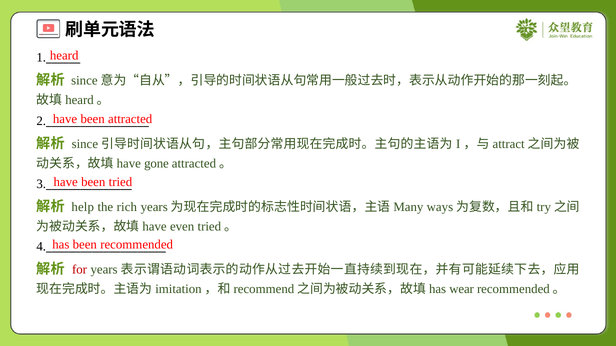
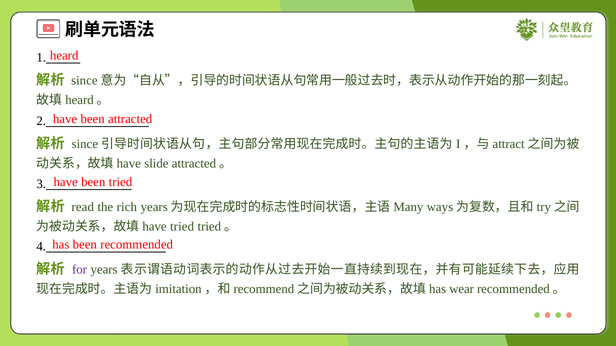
gone: gone -> slide (156, 164)
help: help -> read (83, 207)
even: even -> tried (182, 227)
for colour: red -> purple (80, 270)
